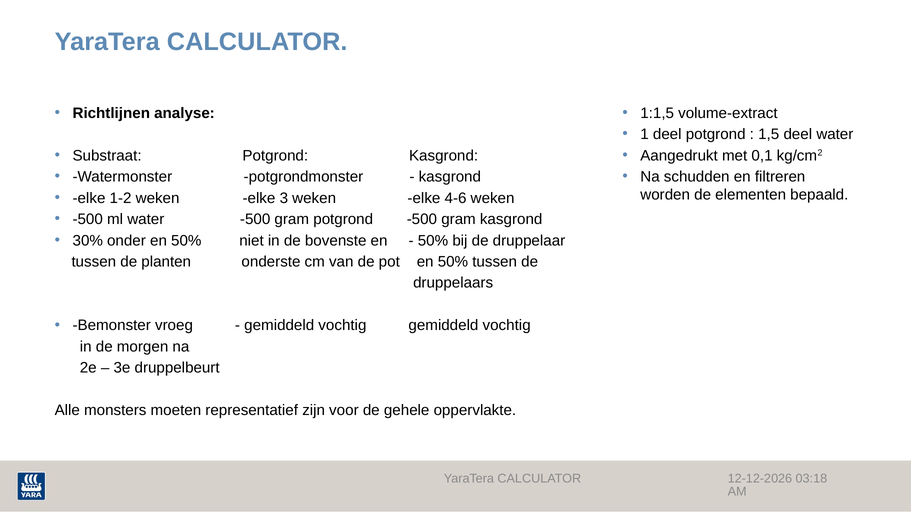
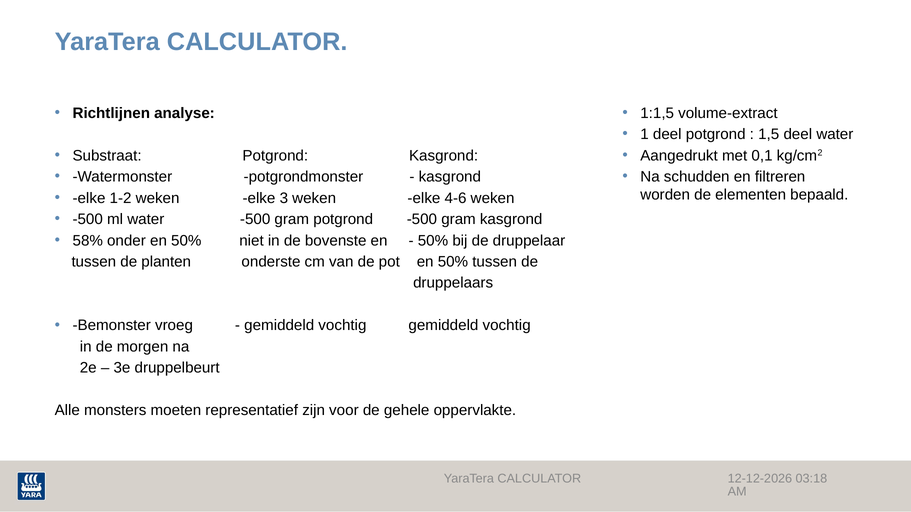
30%: 30% -> 58% (88, 241)
